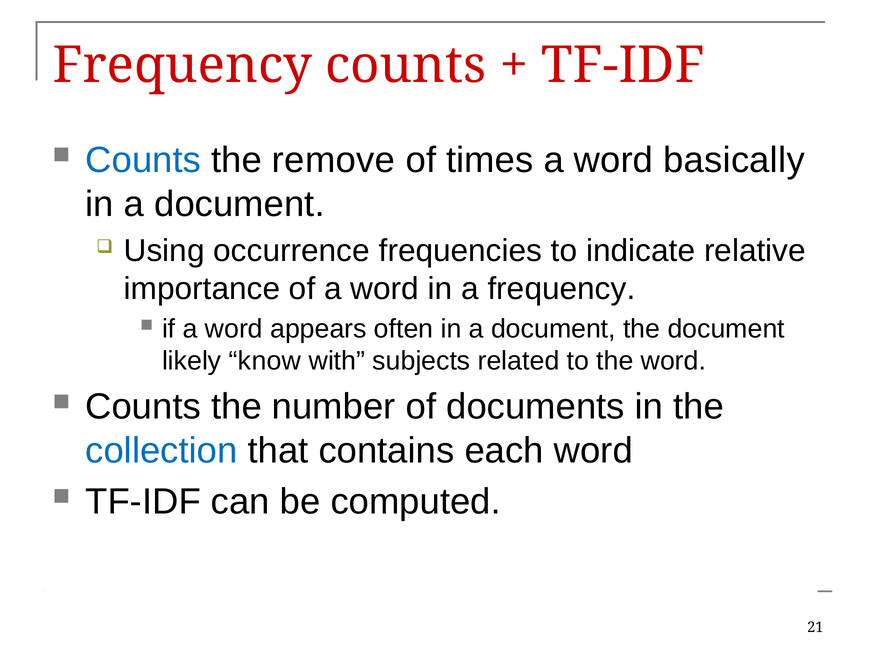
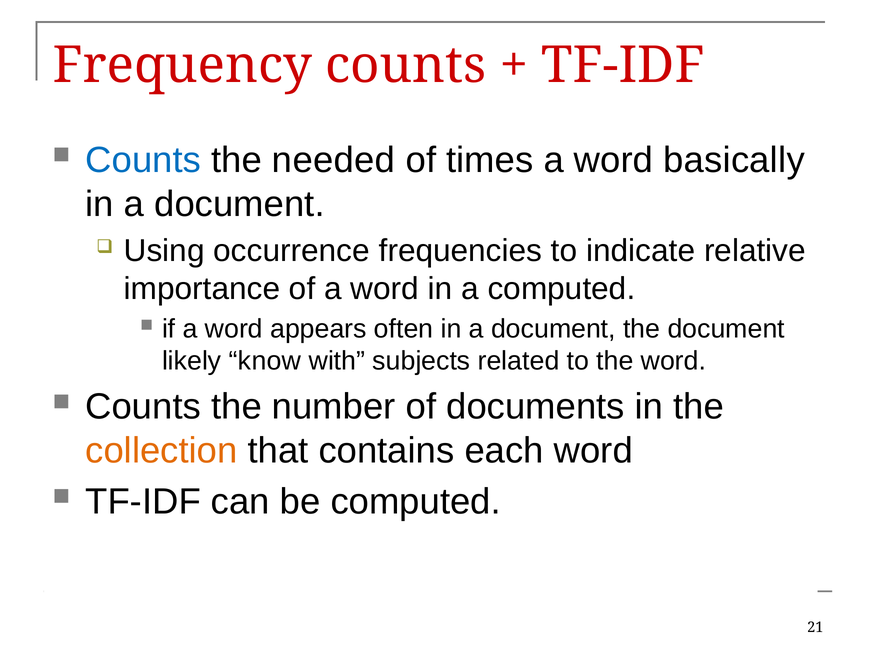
remove: remove -> needed (334, 160)
a frequency: frequency -> computed (561, 289)
collection colour: blue -> orange (161, 451)
